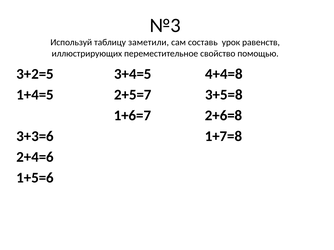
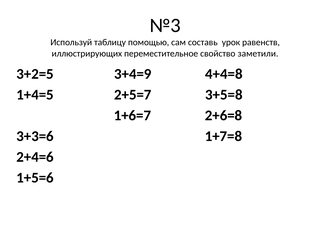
заметили: заметили -> помощью (149, 42)
помощью: помощью -> заметили (258, 54)
3+4=5: 3+4=5 -> 3+4=9 (133, 74)
